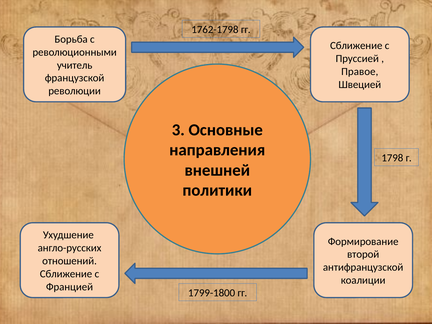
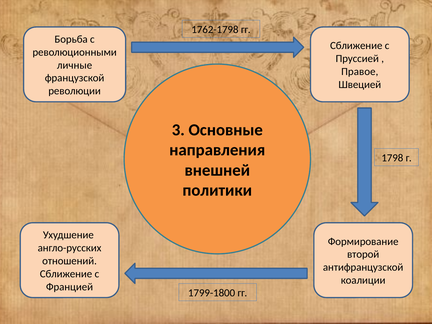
учитель: учитель -> личные (75, 65)
